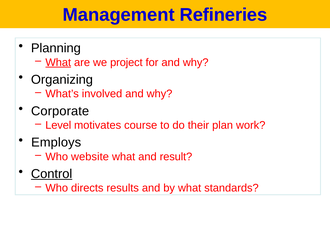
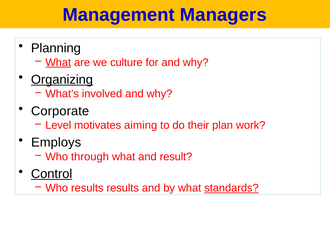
Refineries: Refineries -> Managers (223, 15)
project: project -> culture (126, 62)
Organizing underline: none -> present (62, 79)
course: course -> aiming (141, 125)
website: website -> through (90, 156)
Who directs: directs -> results (87, 188)
standards underline: none -> present (231, 188)
